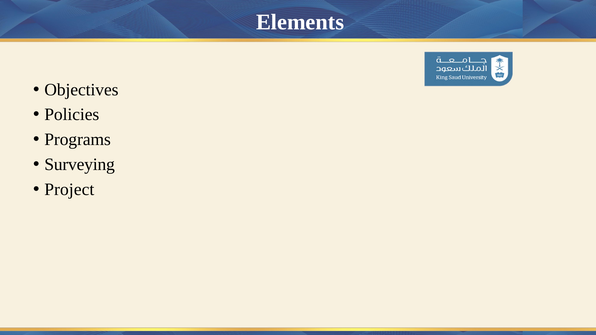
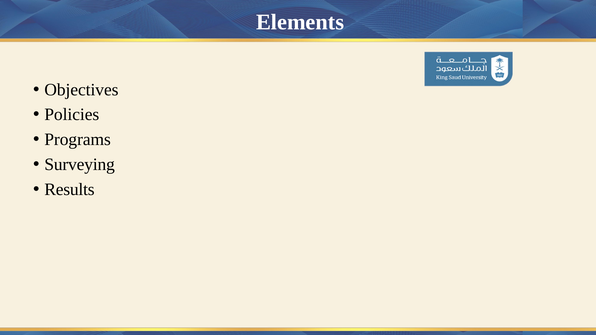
Project: Project -> Results (69, 190)
